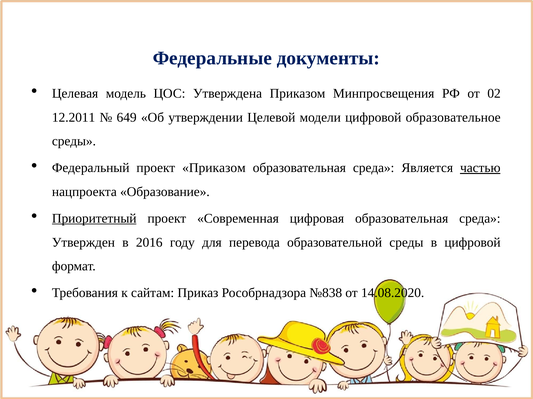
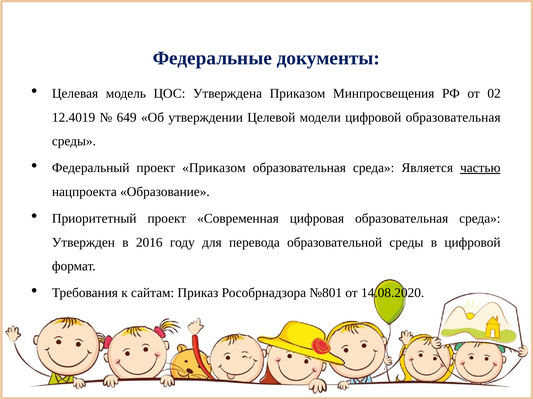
12.2011: 12.2011 -> 12.4019 (74, 118)
цифровой образовательное: образовательное -> образовательная (453, 118)
Приоритетный underline: present -> none (94, 219)
№838: №838 -> №801 (326, 293)
